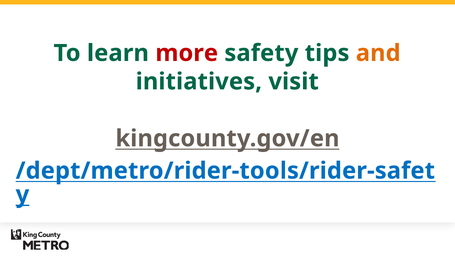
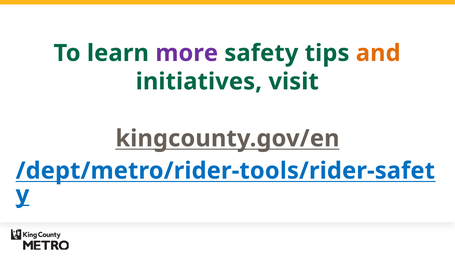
more colour: red -> purple (187, 53)
